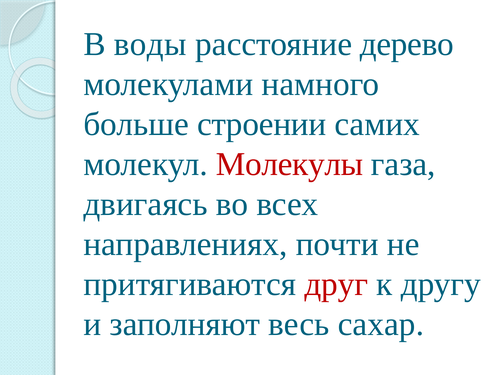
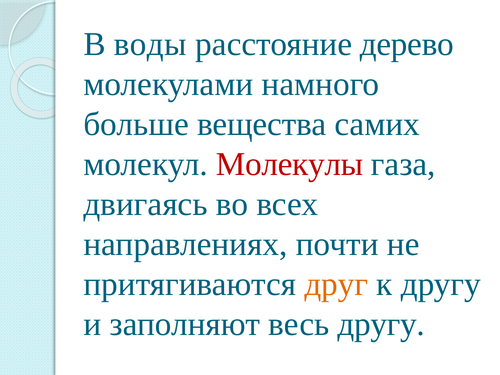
строении: строении -> вещества (262, 124)
друг colour: red -> orange (336, 284)
весь сахар: сахар -> другу (381, 324)
